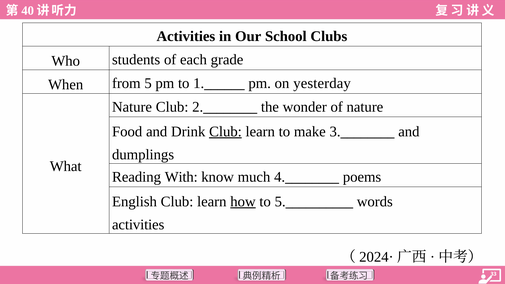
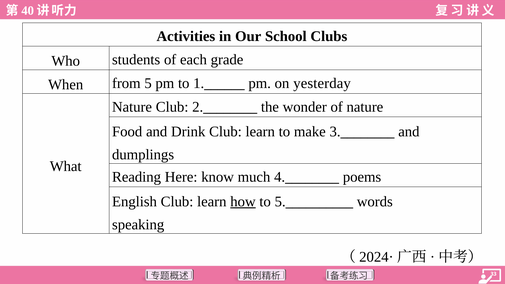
Club underline: present -> none (225, 132)
With: With -> Here (181, 177)
activities: activities -> speaking (138, 225)
